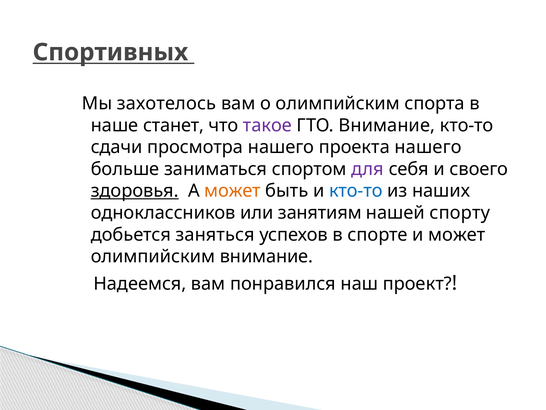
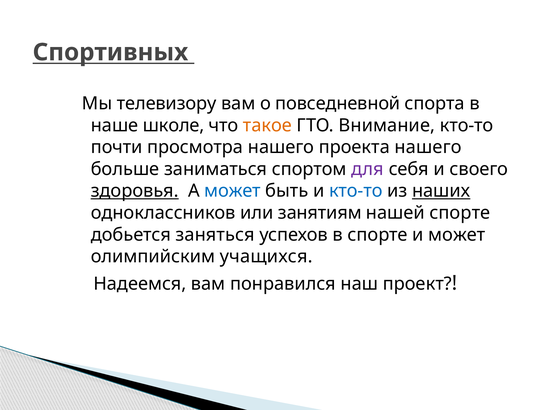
захотелось: захотелось -> телевизору (167, 103)
о олимпийским: олимпийским -> повседневной (338, 103)
станет: станет -> школе (174, 125)
такое colour: purple -> orange (267, 125)
сдачи: сдачи -> почти (117, 147)
может colour: orange -> blue (232, 191)
наших underline: none -> present (441, 191)
нашей спорту: спорту -> спорте (460, 213)
олимпийским внимание: внимание -> учащихся (266, 256)
